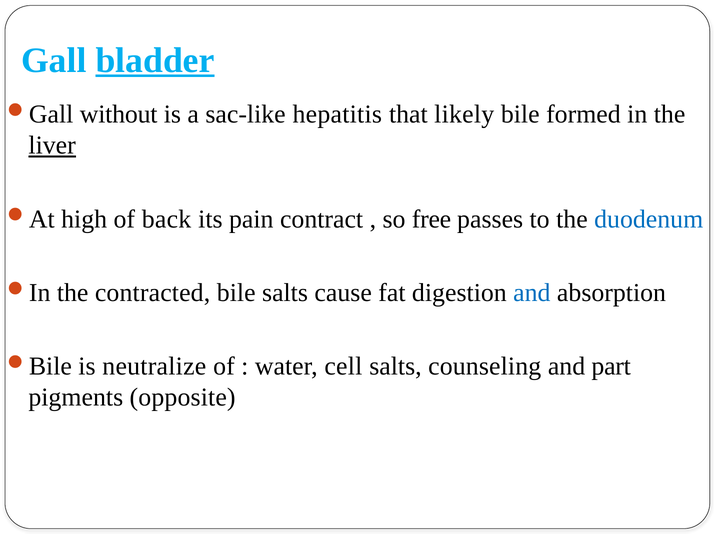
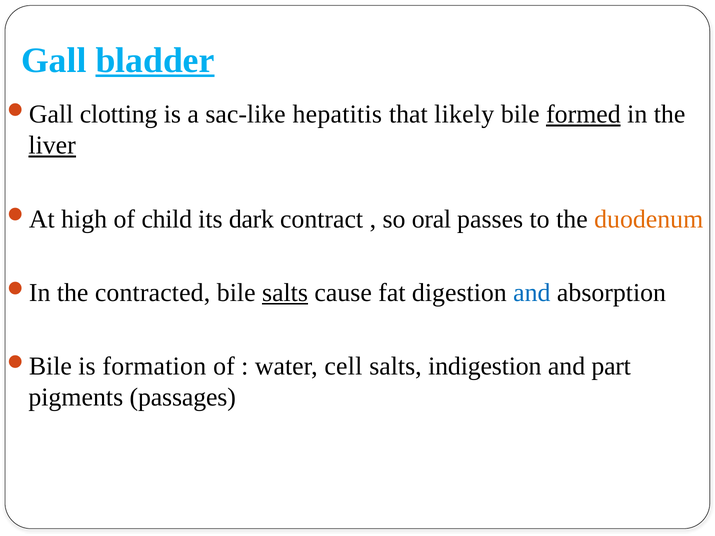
without: without -> clotting (119, 114)
formed underline: none -> present (583, 114)
back: back -> child (167, 219)
pain: pain -> dark (251, 219)
free: free -> oral (431, 219)
duodenum colour: blue -> orange (649, 219)
salts underline: none -> present (285, 293)
neutralize: neutralize -> formation (154, 366)
counseling: counseling -> indigestion (485, 366)
opposite: opposite -> passages (183, 397)
